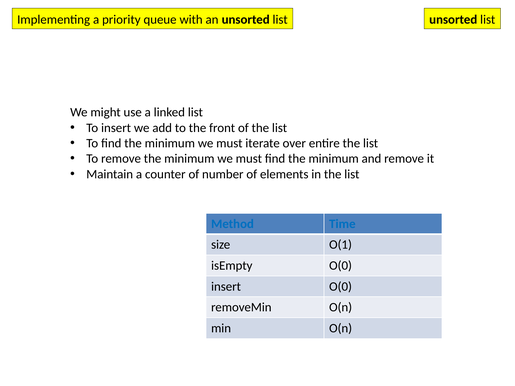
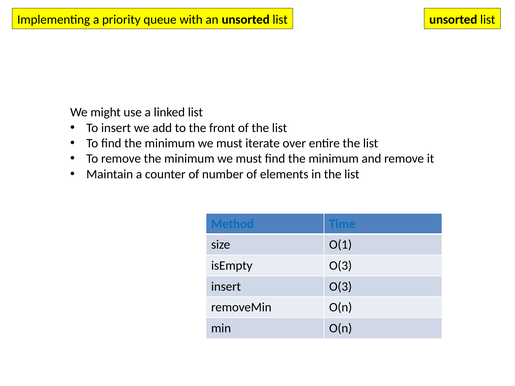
isEmpty O(0: O(0 -> O(3 (341, 266)
insert O(0: O(0 -> O(3 (341, 287)
